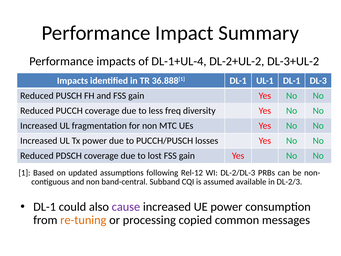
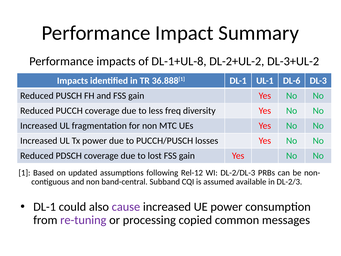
DL-1+UL-4: DL-1+UL-4 -> DL-1+UL-8 (179, 61)
UL-1 DL-1: DL-1 -> DL-6 (292, 81)
re-tuning colour: orange -> purple (83, 220)
